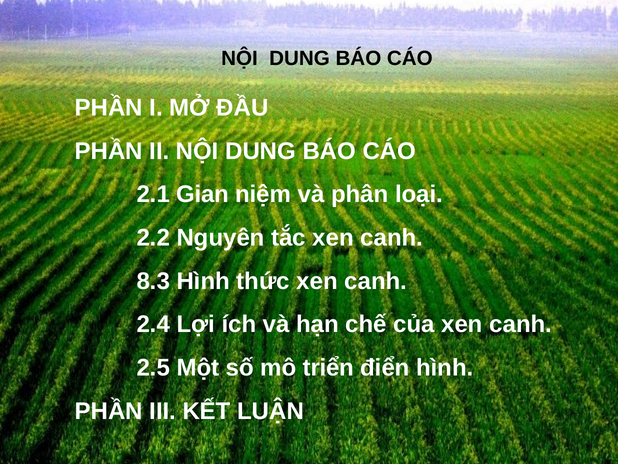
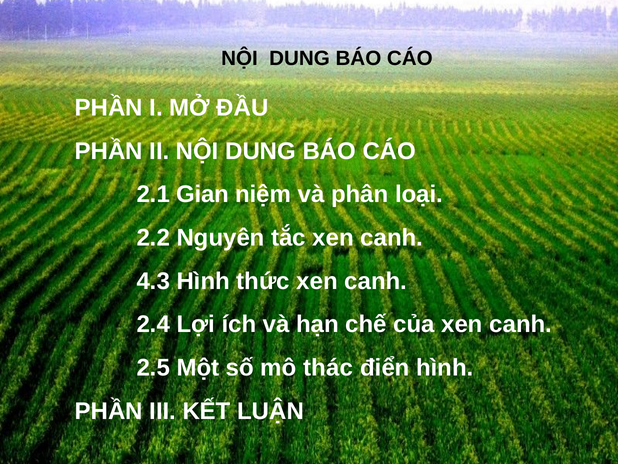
8.3: 8.3 -> 4.3 (153, 281)
triển: triển -> thác (328, 367)
